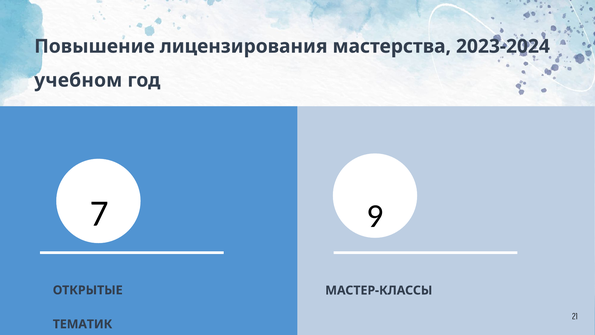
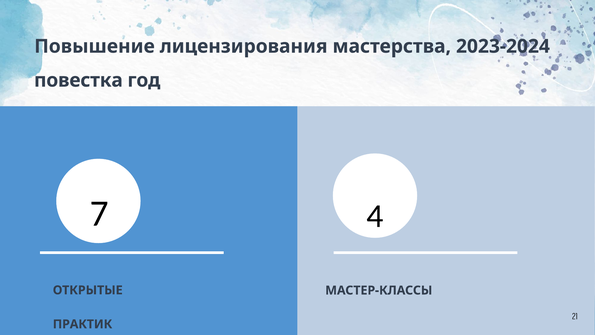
учебном: учебном -> повестка (78, 80)
9: 9 -> 4 (375, 216)
ТЕМАТИК: ТЕМАТИК -> ПРАКТИК (83, 324)
